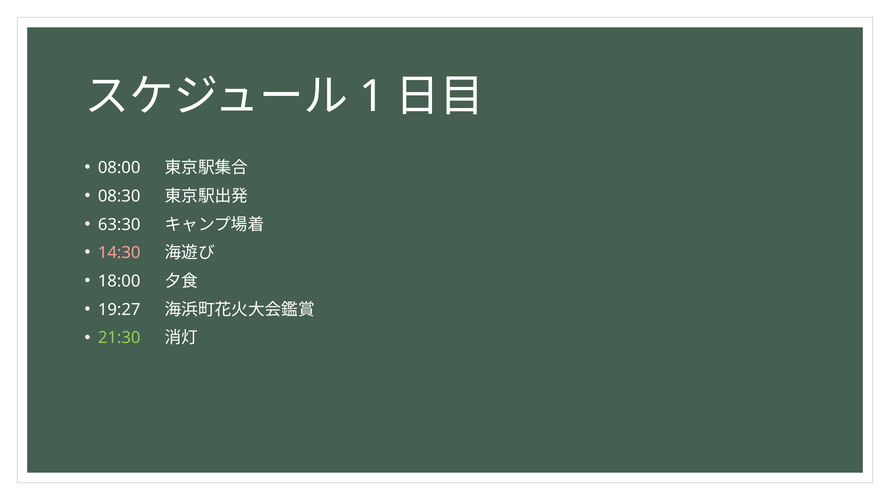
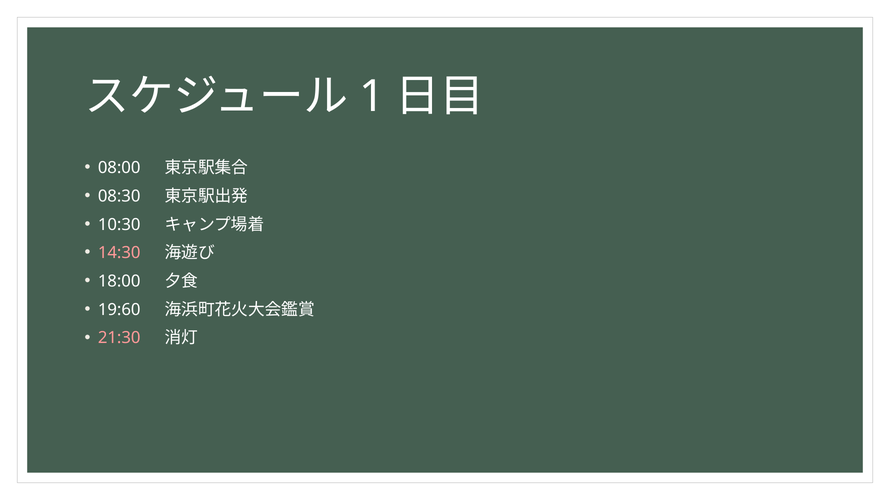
63:30: 63:30 -> 10:30 (119, 225)
19:27: 19:27 -> 19:60 (119, 310)
21:30 colour: light green -> pink (119, 338)
